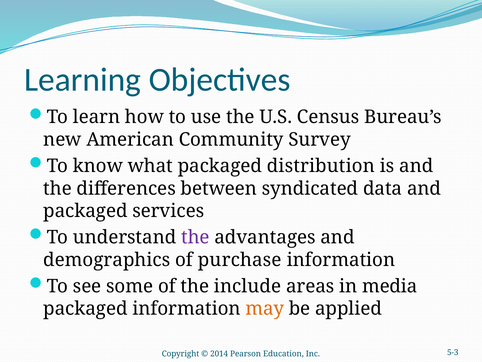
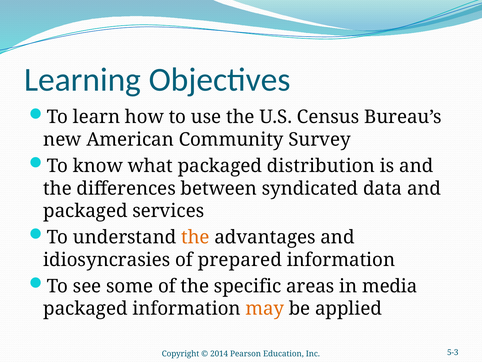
the colour: purple -> orange (195, 237)
demographics: demographics -> idiosyncrasies (107, 260)
purchase: purchase -> prepared (240, 260)
include: include -> specific (248, 286)
